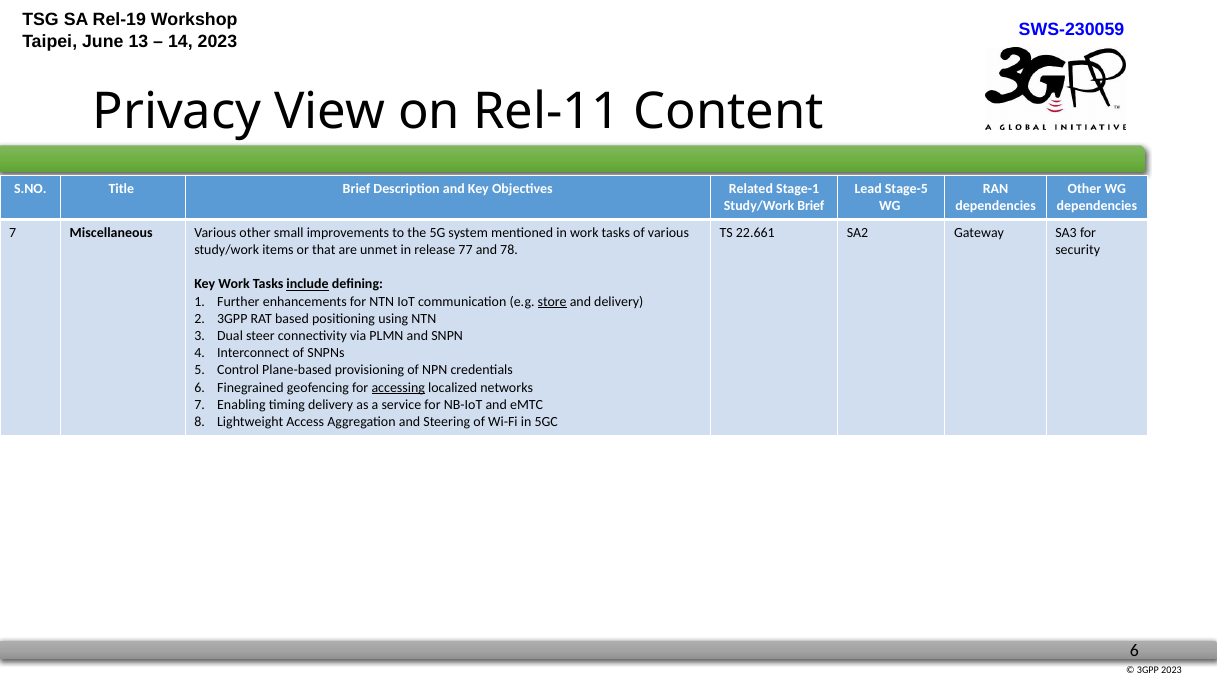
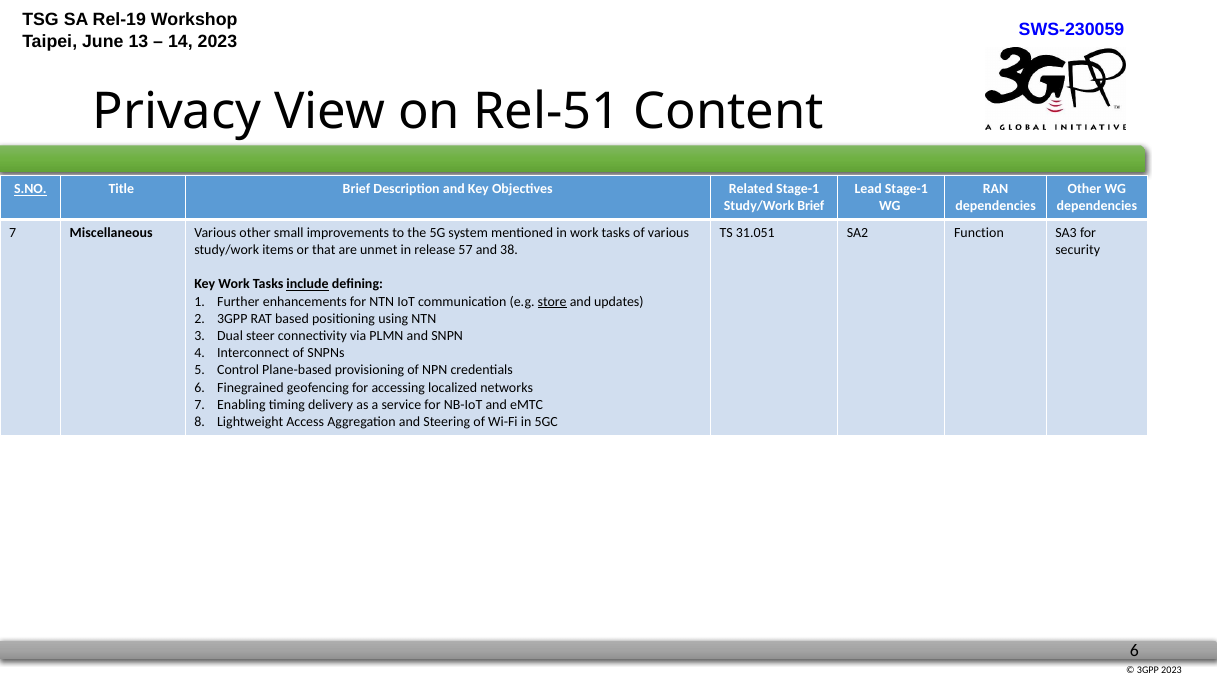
Rel-11: Rel-11 -> Rel-51 (547, 112)
S.NO underline: none -> present (30, 189)
Lead Stage-5: Stage-5 -> Stage-1 (906, 189)
22.661: 22.661 -> 31.051 (755, 232)
Gateway: Gateway -> Function (979, 232)
77: 77 -> 57 (466, 250)
78: 78 -> 38 (509, 250)
and delivery: delivery -> updates (619, 301)
accessing underline: present -> none (398, 387)
